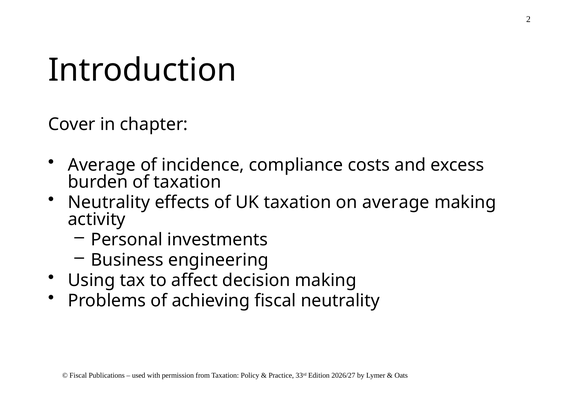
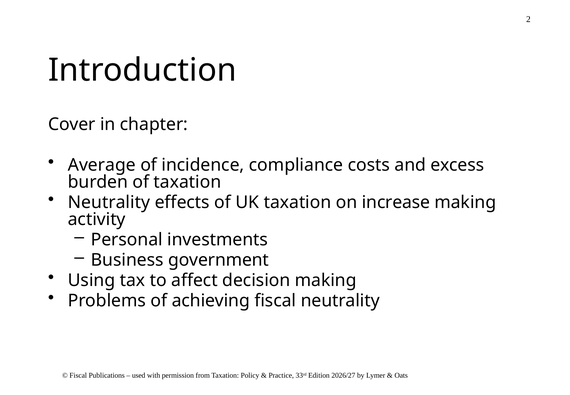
on average: average -> increase (396, 202)
engineering: engineering -> government (218, 260)
